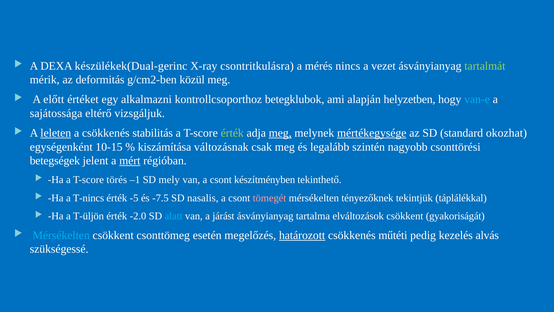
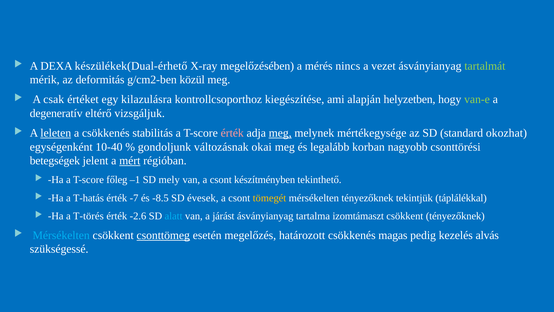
készülékek(Dual-gerinc: készülékek(Dual-gerinc -> készülékek(Dual-érhető (131, 66)
csontritkulásra: csontritkulásra -> megelőzésében (257, 66)
előtt: előtt -> csak (54, 99)
alkalmazni: alkalmazni -> kilazulásra (146, 99)
betegklubok: betegklubok -> kiegészítése (295, 99)
van-e colour: light blue -> light green (477, 99)
sajátossága: sajátossága -> degeneratív (56, 113)
érték colour: light green -> pink (232, 133)
mértékegysége underline: present -> none (372, 133)
10-15: 10-15 -> 10-40 (109, 147)
kiszámítása: kiszámítása -> gondoljunk (164, 147)
csak: csak -> okai (262, 147)
szintén: szintén -> korban (368, 147)
törés: törés -> főleg (117, 179)
T-nincs: T-nincs -> T-hatás (89, 198)
-5: -5 -> -7 (134, 198)
-7.5: -7.5 -> -8.5 (160, 198)
nasalis: nasalis -> évesek (203, 198)
tömegét colour: pink -> yellow (269, 198)
T-üljön: T-üljön -> T-törés (88, 216)
-2.0: -2.0 -> -2.6 (138, 216)
elváltozások: elváltozások -> izomtámaszt (358, 216)
csökkent gyakoriságát: gyakoriságát -> tényezőknek (455, 216)
csonttömeg underline: none -> present (163, 235)
határozott underline: present -> none (302, 235)
műtéti: műtéti -> magas (393, 235)
